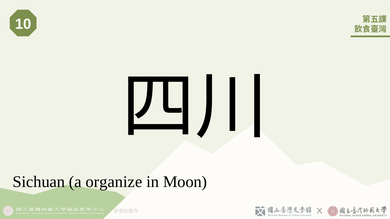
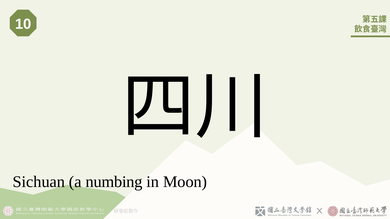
organize: organize -> numbing (114, 182)
